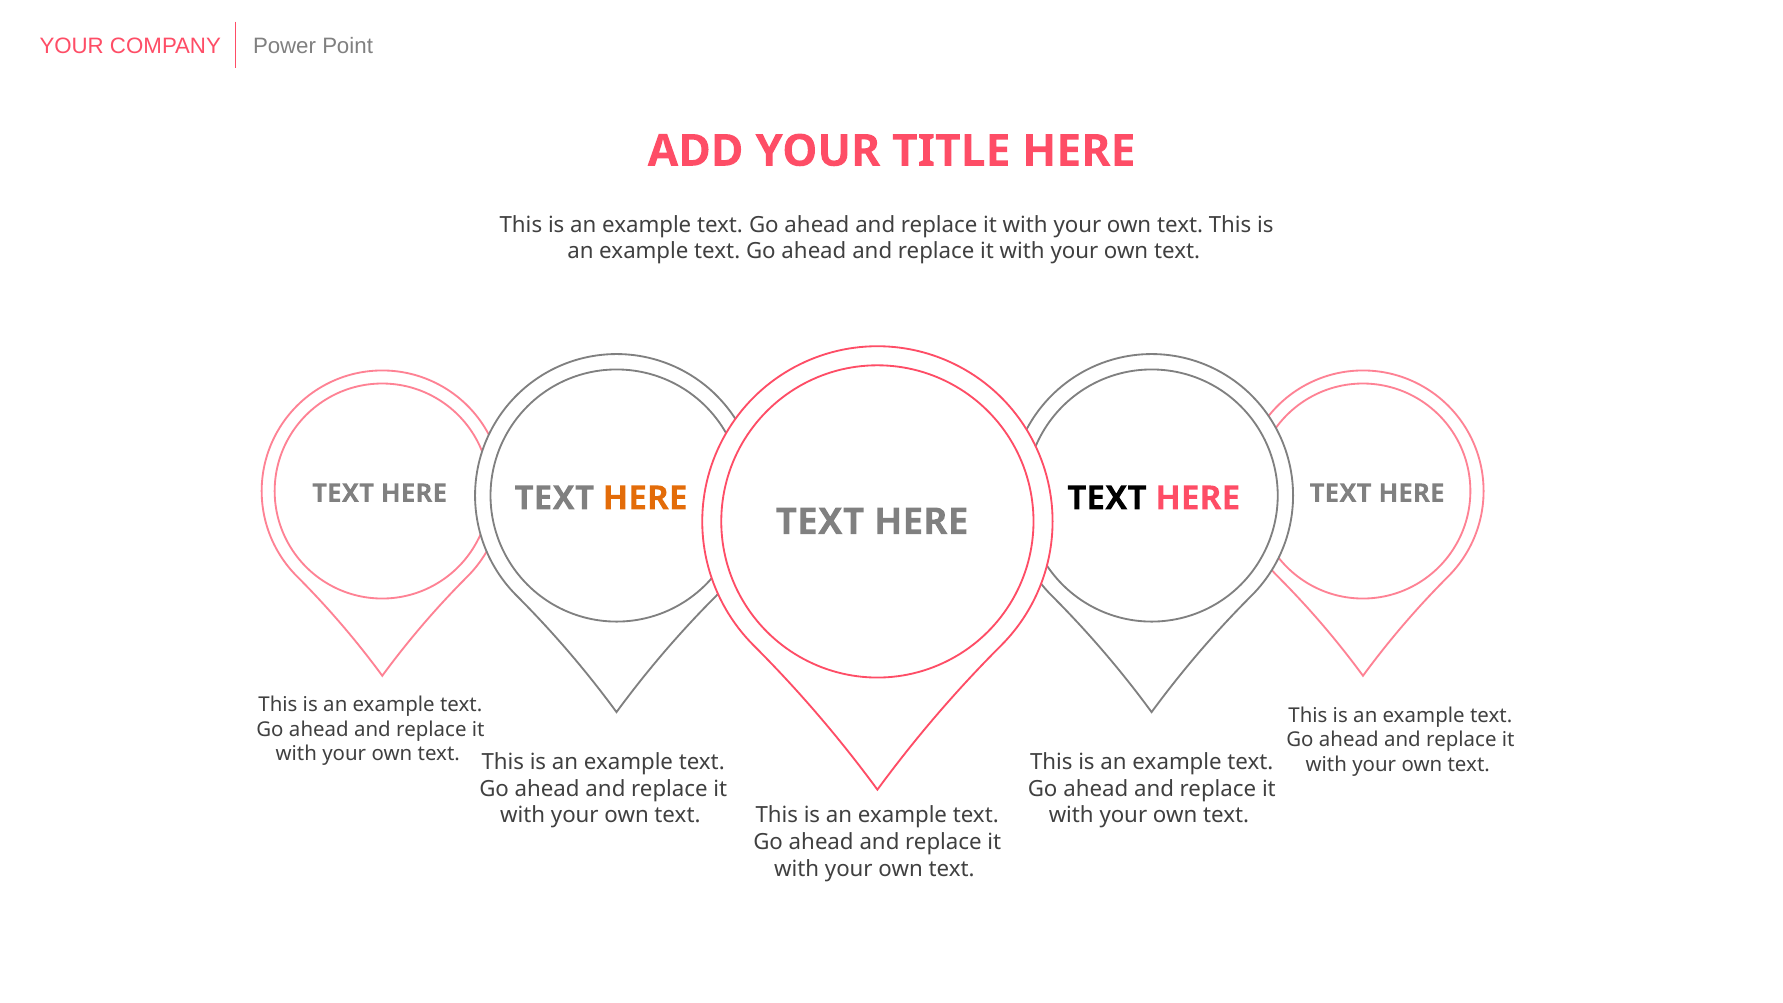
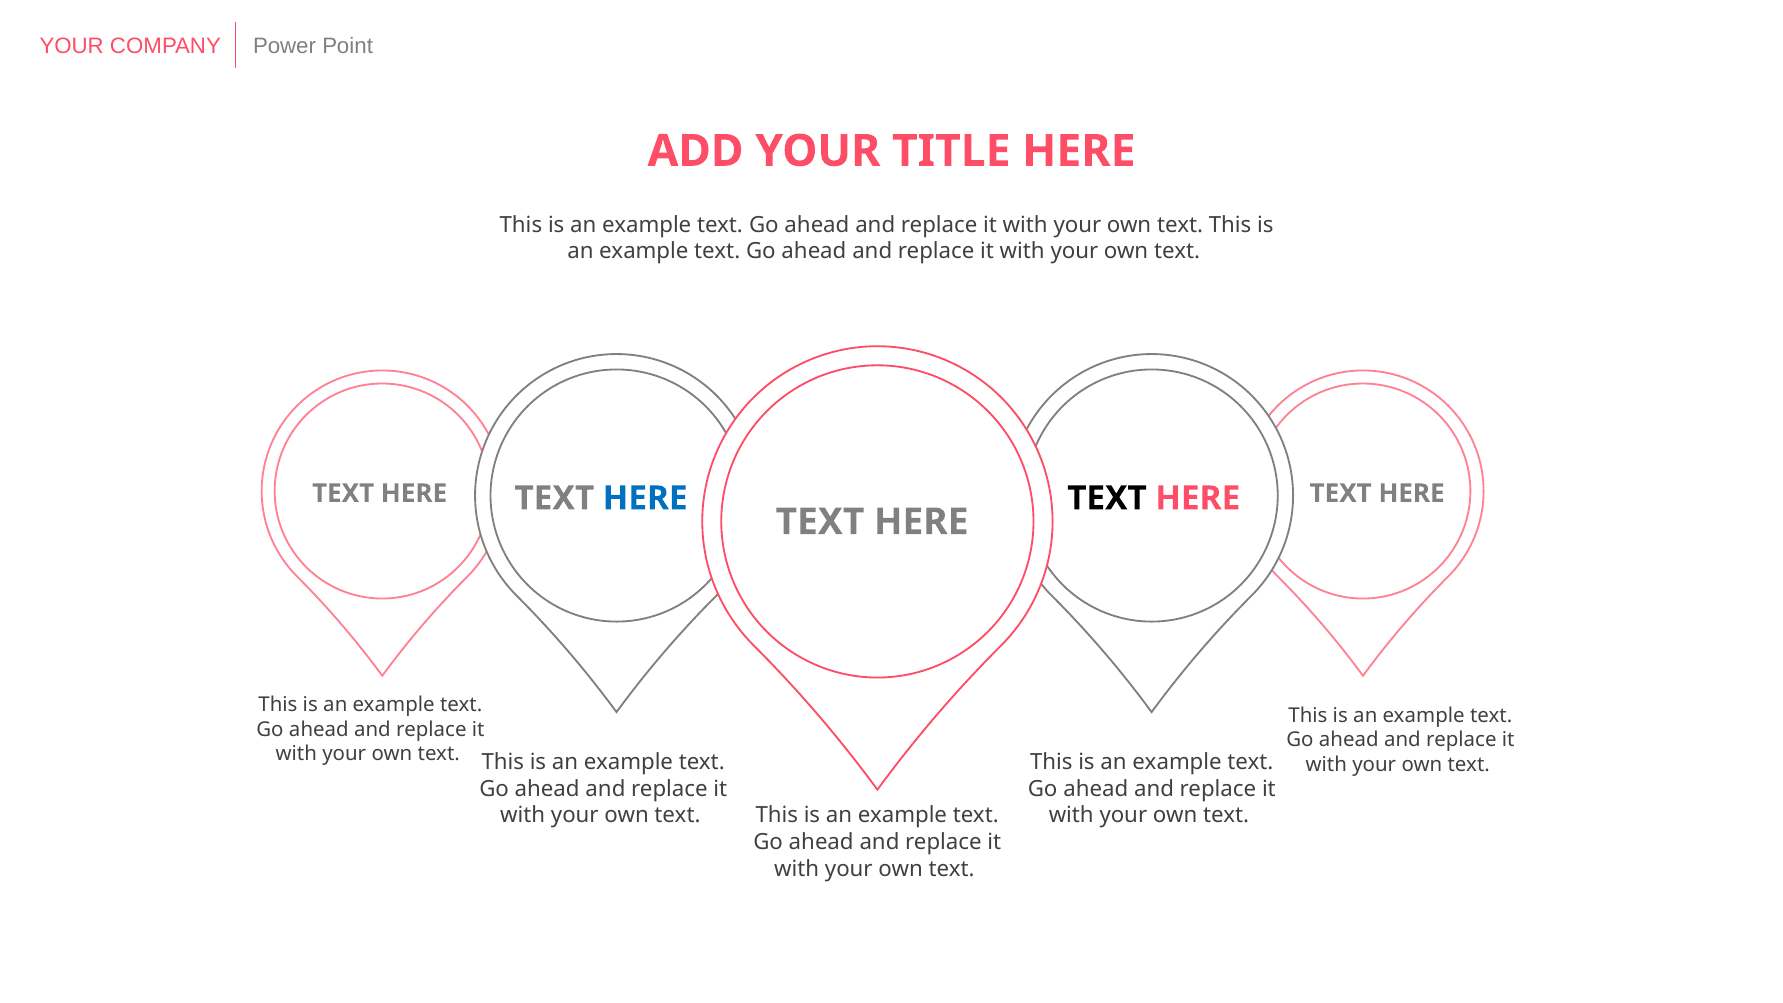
HERE colour: orange -> blue (645, 498)
